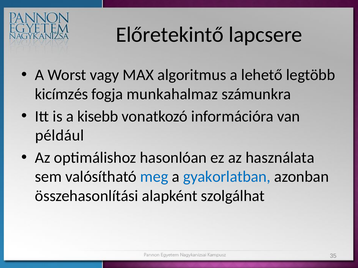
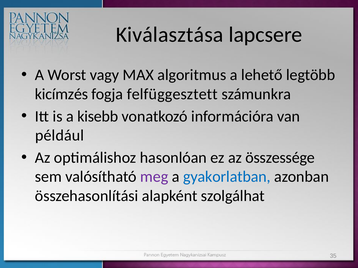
Előretekintő: Előretekintő -> Kiválasztása (170, 35)
munkahalmaz: munkahalmaz -> felfüggesztett (172, 94)
használata: használata -> összessége (280, 158)
meg colour: blue -> purple (154, 177)
